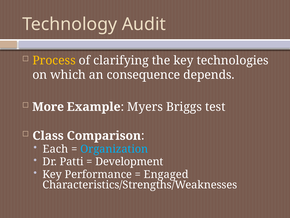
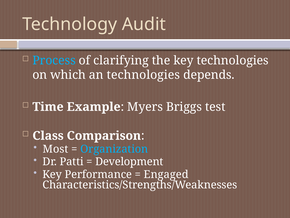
Process colour: yellow -> light blue (54, 60)
an consequence: consequence -> technologies (143, 75)
More: More -> Time (48, 107)
Each: Each -> Most (56, 149)
